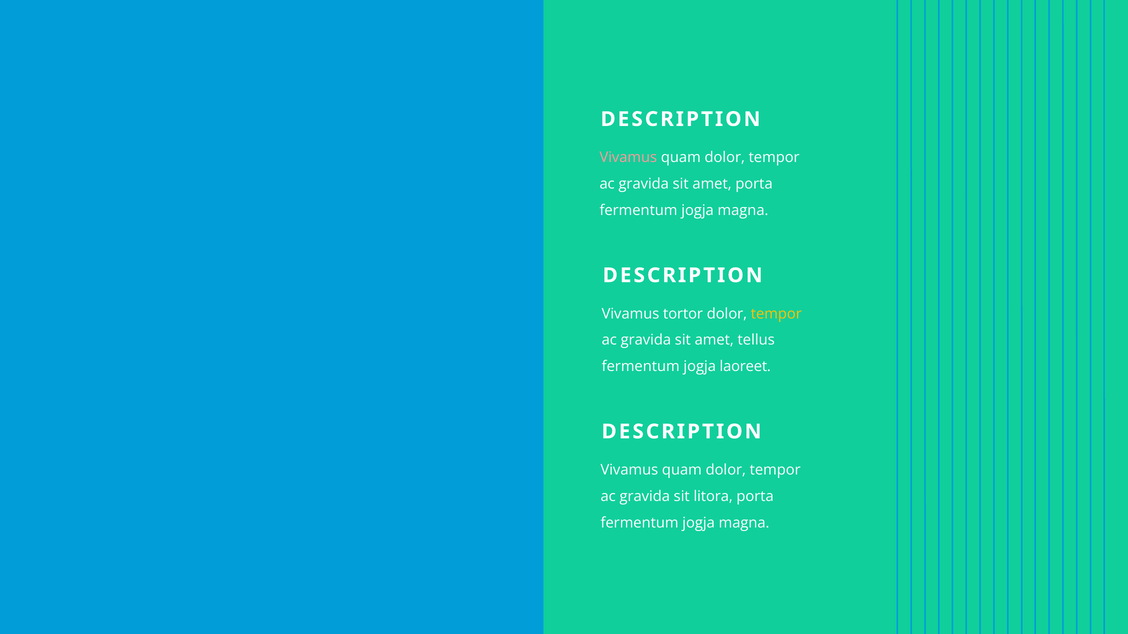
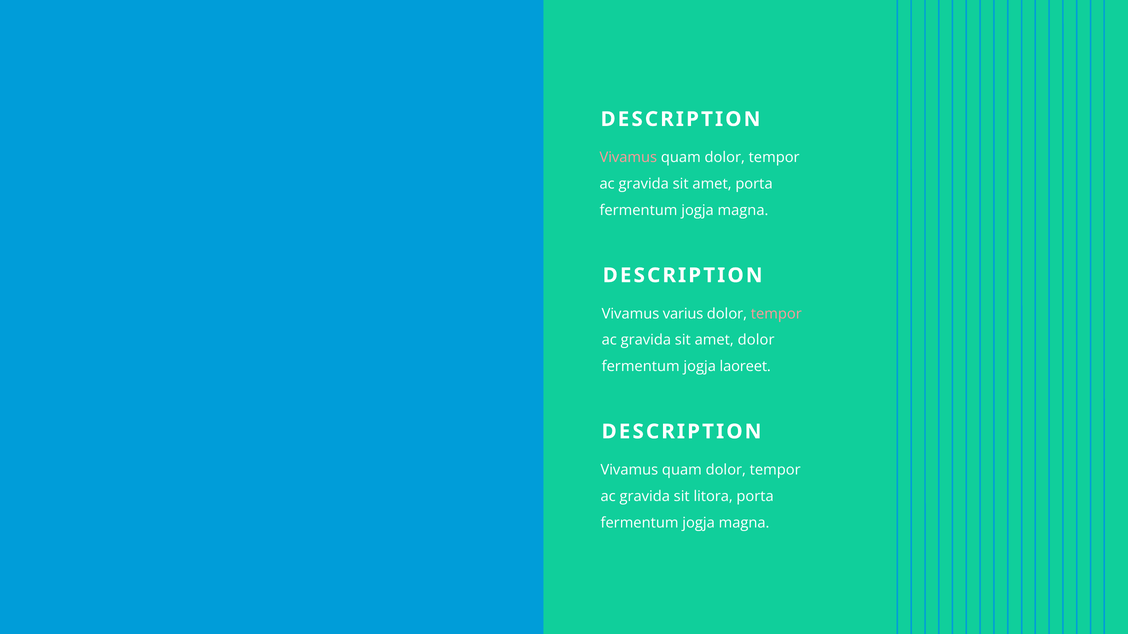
tortor: tortor -> varius (683, 314)
tempor colour: yellow -> pink (776, 314)
amet tellus: tellus -> dolor (756, 340)
